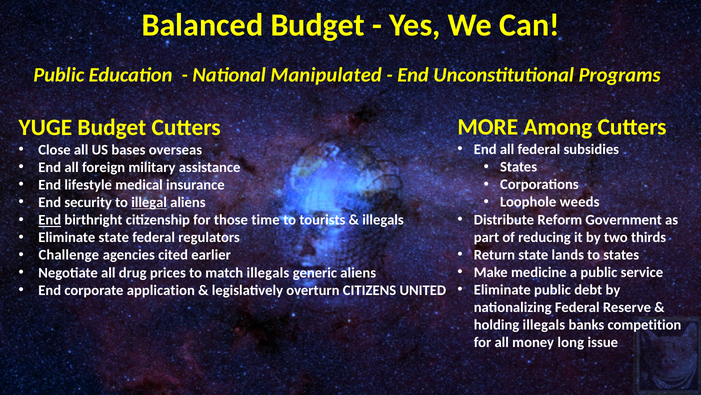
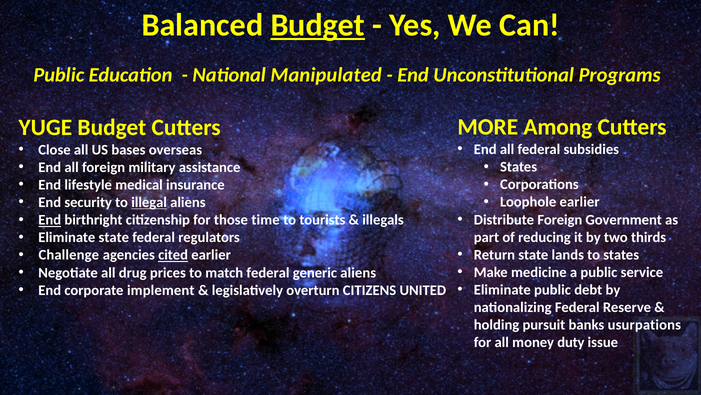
Budget underline: none -> present (318, 25)
Loophole weeds: weeds -> earlier (580, 202)
Distribute Reform: Reform -> Foreign (560, 219)
cited underline: none -> present (173, 255)
match illegals: illegals -> federal (268, 272)
application: application -> implement (161, 290)
holding illegals: illegals -> pursuit (544, 324)
competition: competition -> usurpations (644, 324)
long: long -> duty (571, 342)
